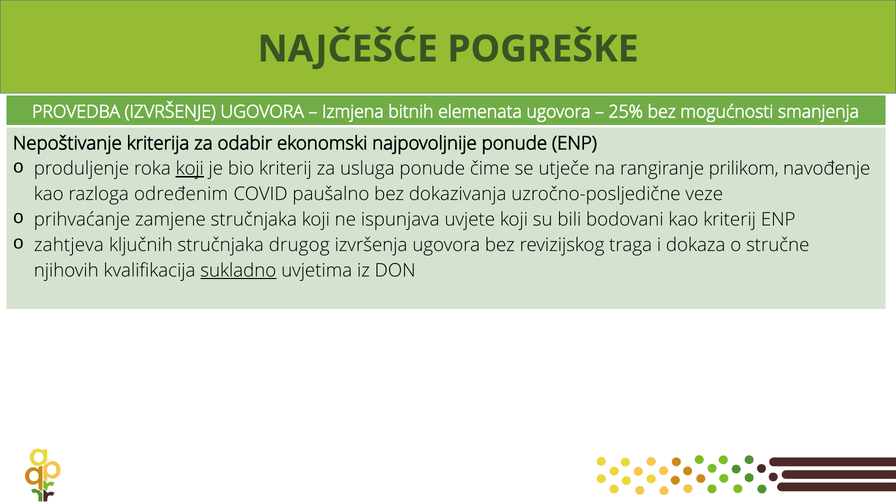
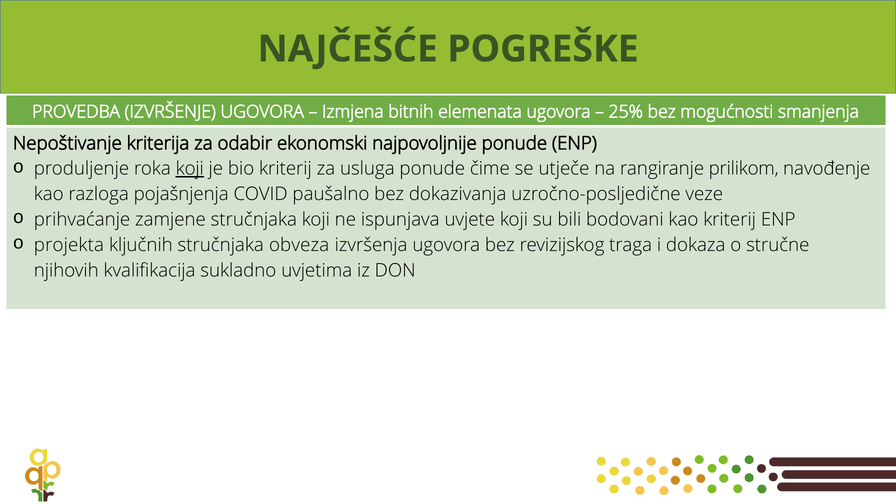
određenim: određenim -> pojašnjenja (181, 194)
zahtjeva: zahtjeva -> projekta (69, 245)
drugog: drugog -> obveza (299, 245)
sukladno underline: present -> none (238, 270)
